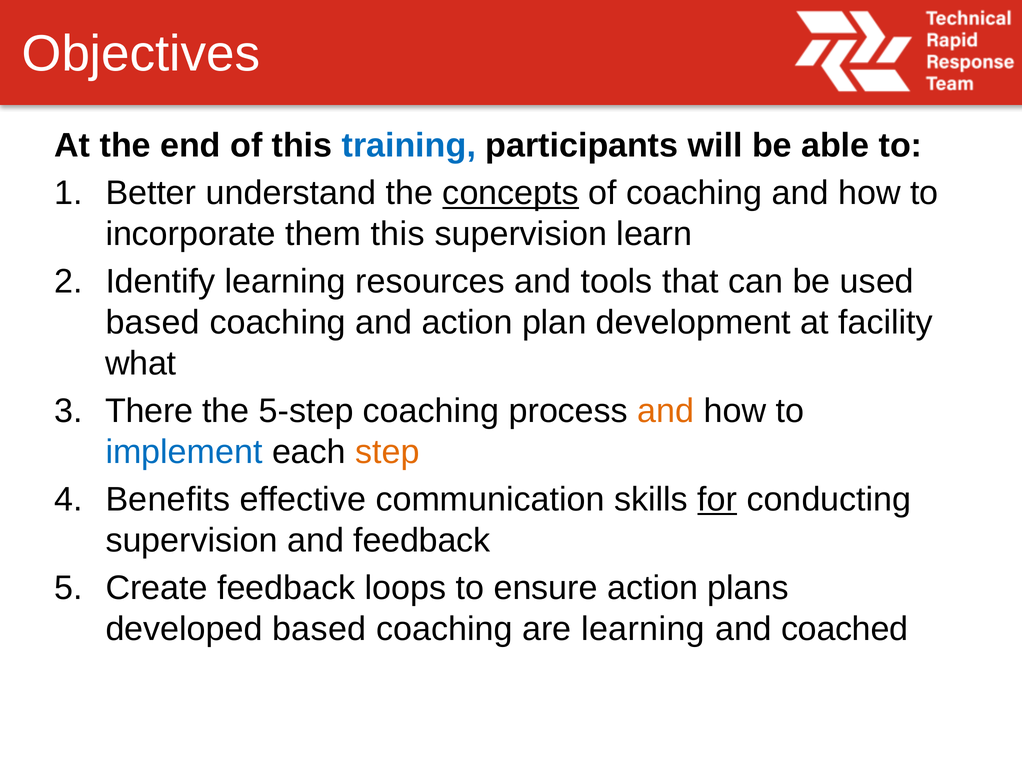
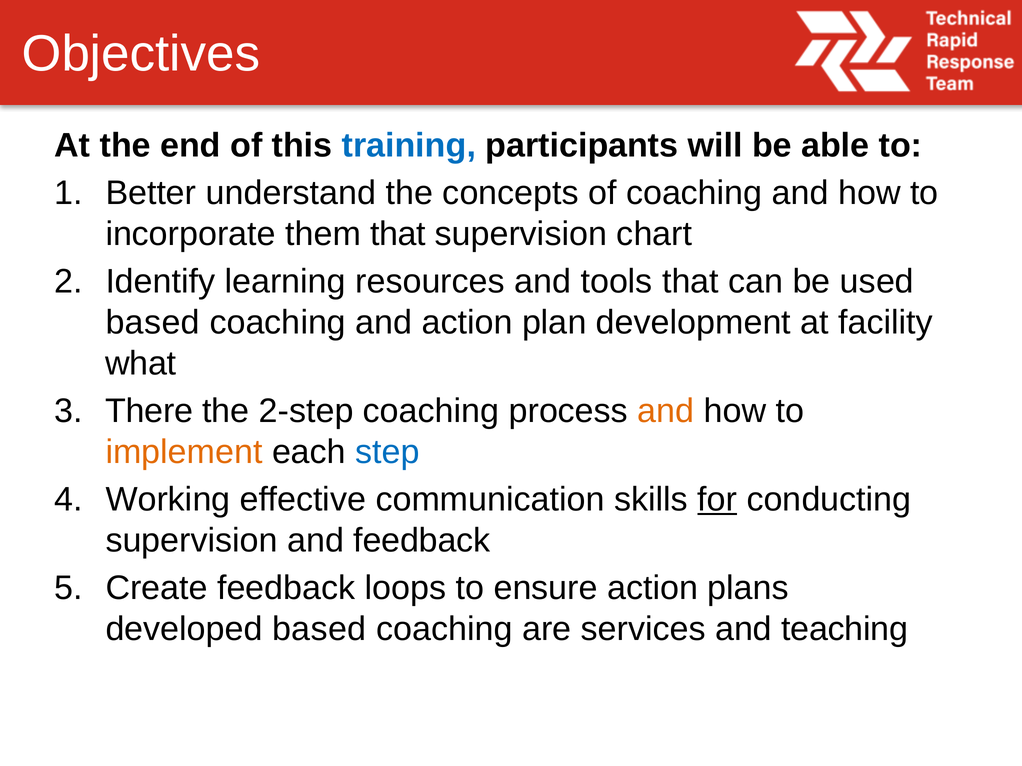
concepts underline: present -> none (511, 193)
them this: this -> that (398, 234)
learn: learn -> chart (654, 234)
5-step: 5-step -> 2-step (306, 411)
implement colour: blue -> orange (184, 452)
step colour: orange -> blue (388, 452)
Benefits: Benefits -> Working (168, 500)
are learning: learning -> services (643, 629)
coached: coached -> teaching (845, 629)
